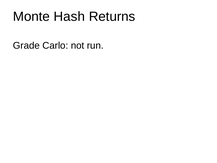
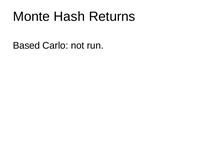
Grade: Grade -> Based (26, 46)
